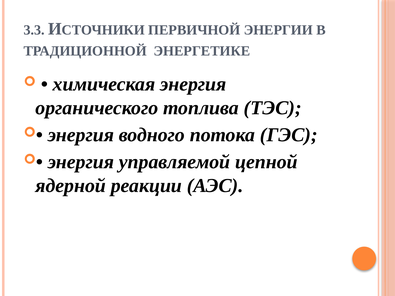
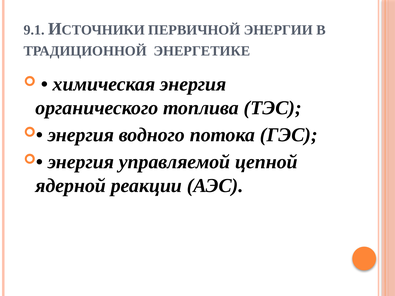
3.3: 3.3 -> 9.1 (34, 30)
